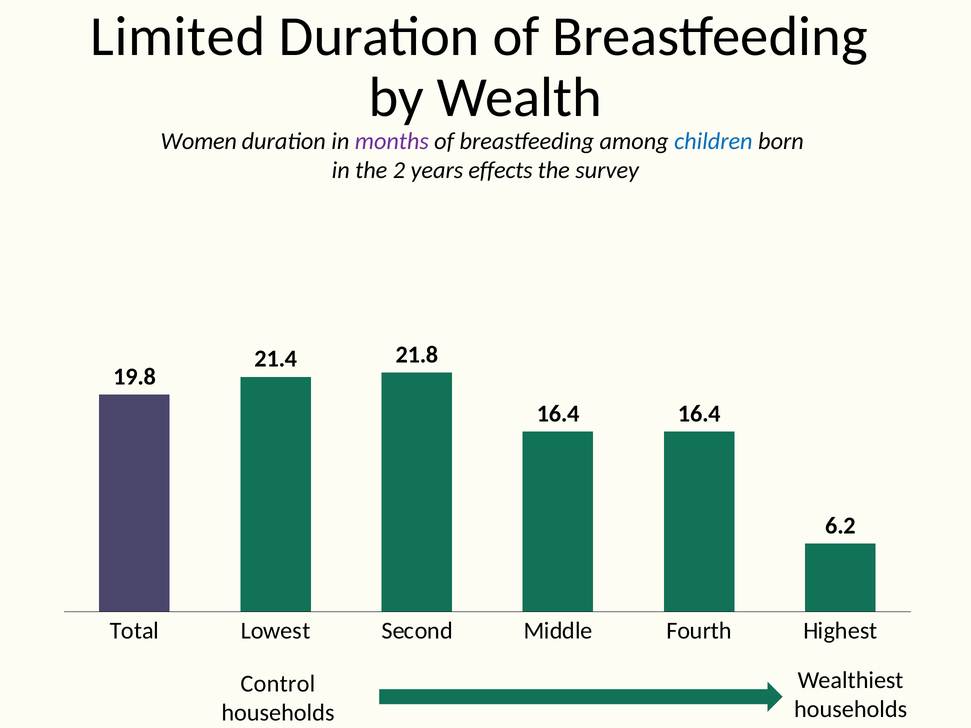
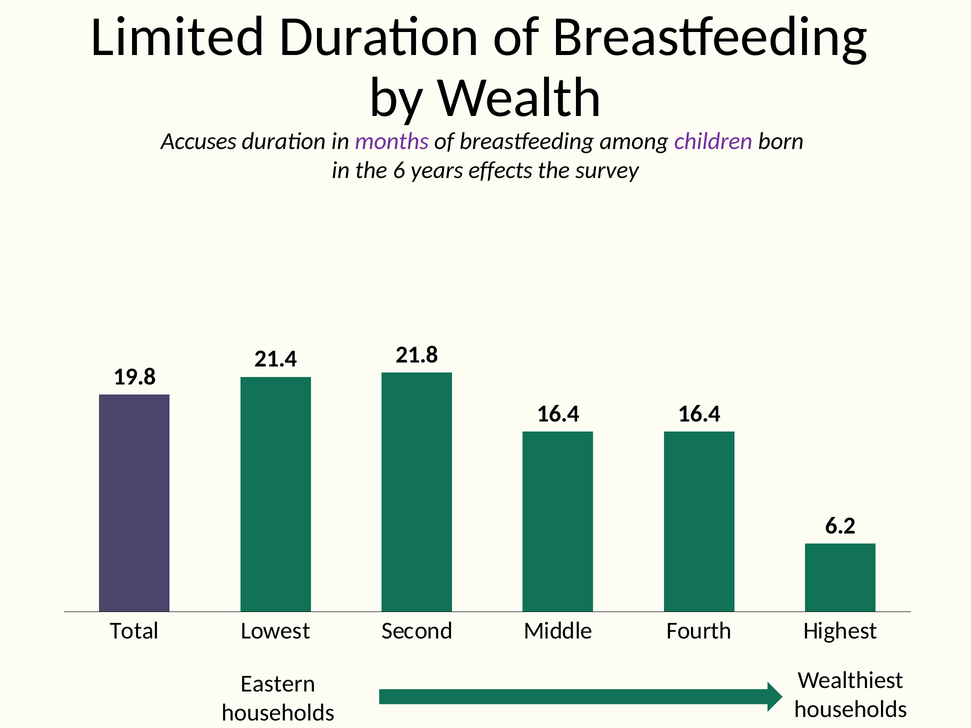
Women: Women -> Accuses (199, 141)
children colour: blue -> purple (713, 141)
2: 2 -> 6 (399, 170)
Control: Control -> Eastern (278, 684)
